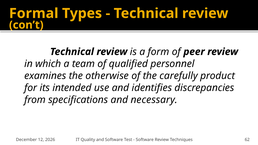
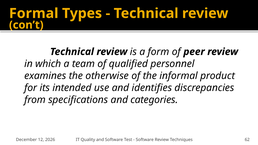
carefully: carefully -> informal (179, 76)
necessary: necessary -> categories (154, 100)
